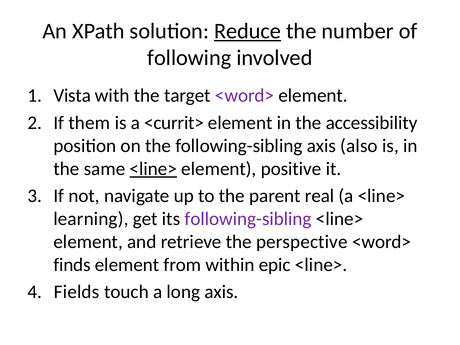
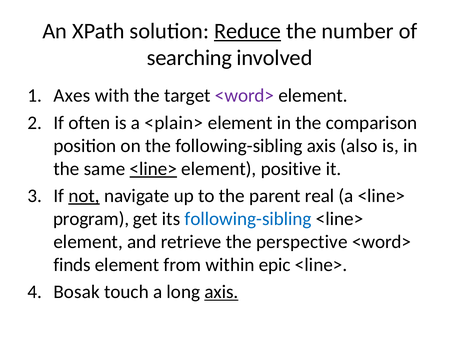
following: following -> searching (189, 58)
Vista: Vista -> Axes (72, 96)
them: them -> often (89, 123)
<currit>: <currit> -> <plain> (174, 123)
accessibility: accessibility -> comparison (372, 123)
not underline: none -> present (84, 196)
learning: learning -> program (91, 219)
following-sibling colour: purple -> blue (248, 219)
Fields: Fields -> Bosak (77, 292)
axis underline: none -> present (221, 292)
